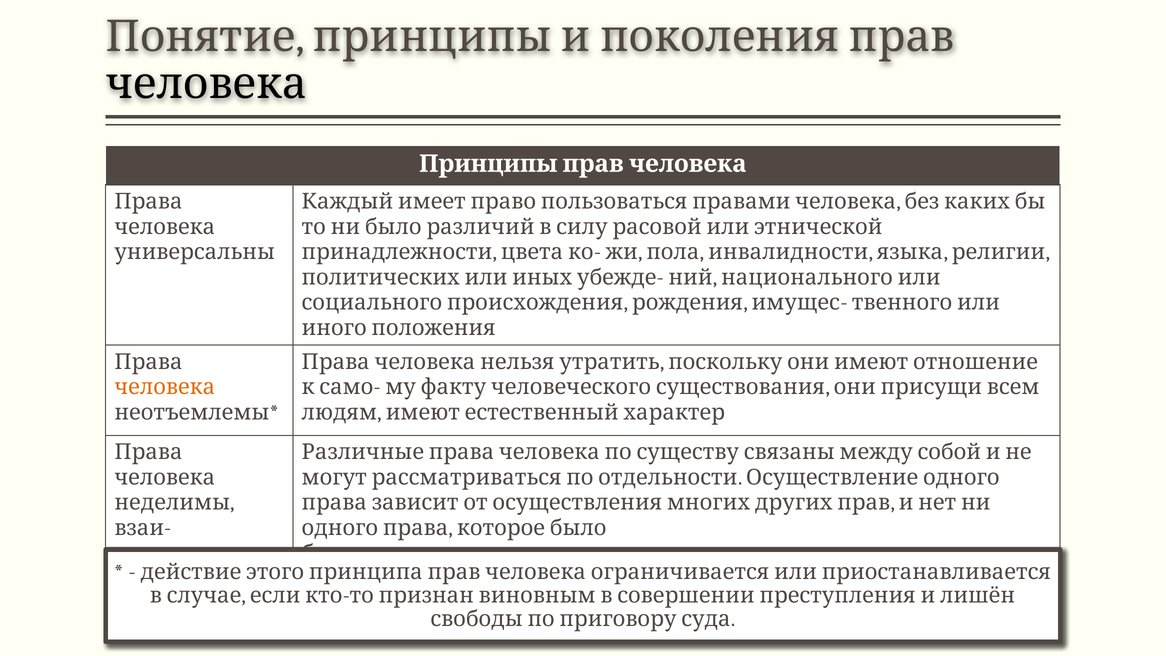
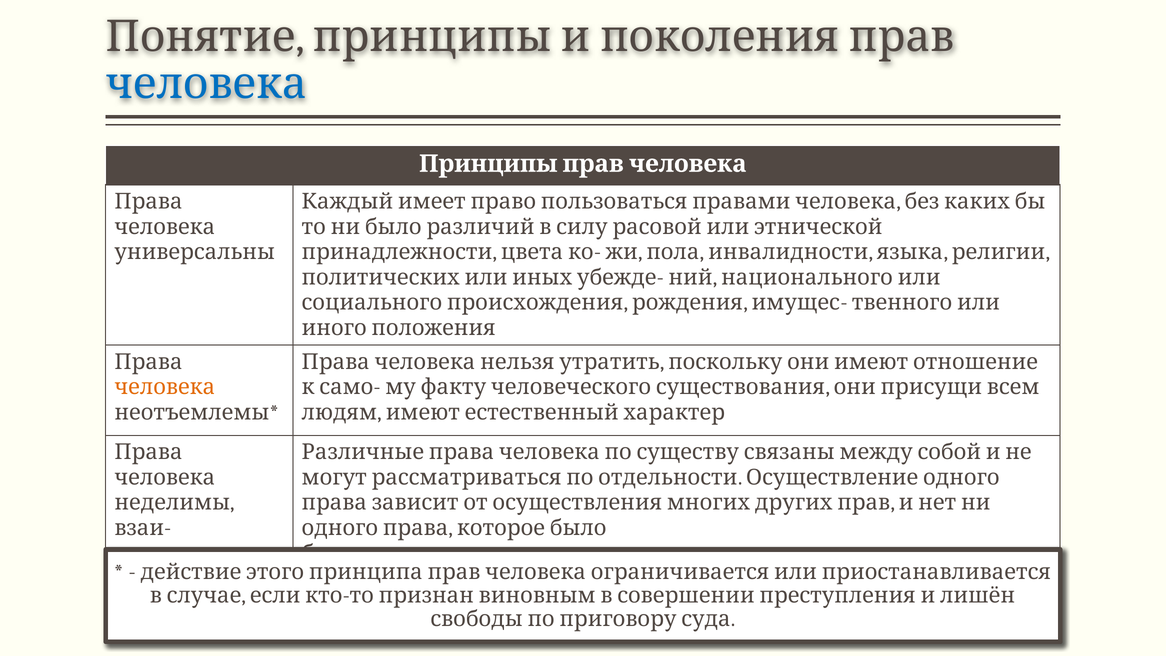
человека colour: black -> blue (206, 84)
